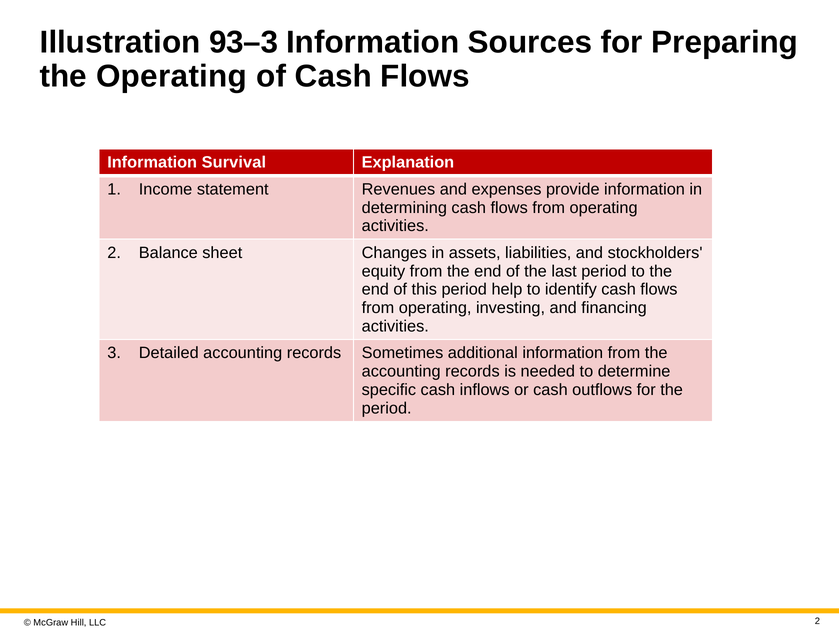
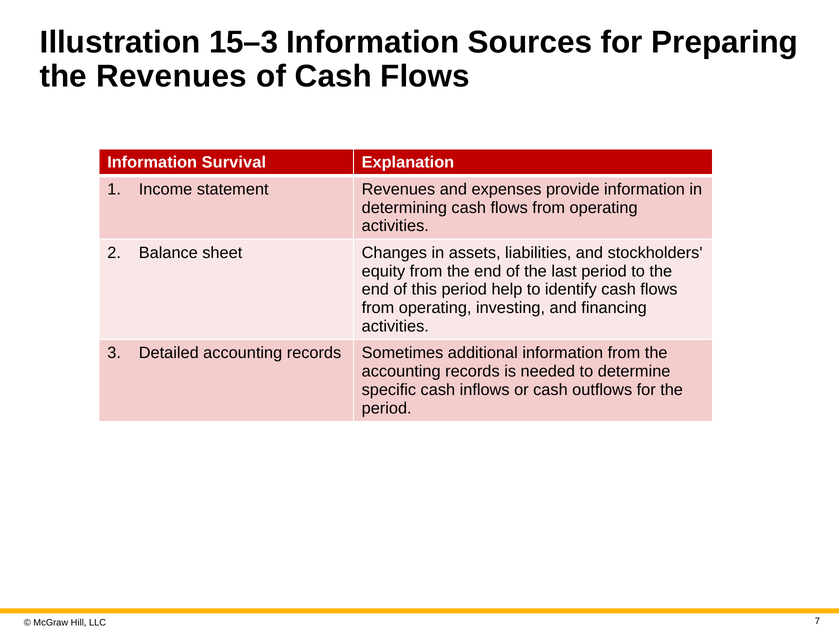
93–3: 93–3 -> 15–3 (244, 42)
the Operating: Operating -> Revenues (172, 76)
2: 2 -> 7 (817, 620)
